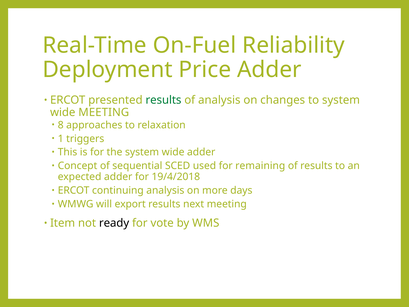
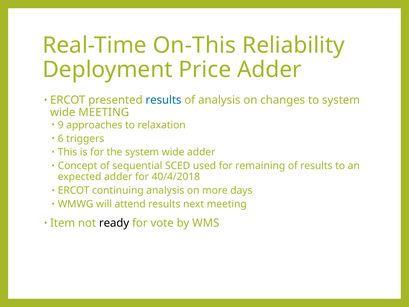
On-Fuel: On-Fuel -> On-This (194, 45)
results colour: green -> blue (164, 100)
8: 8 -> 9 (61, 125)
1: 1 -> 6 (61, 139)
19/4/2018: 19/4/2018 -> 40/4/2018 (176, 177)
export: export -> attend (130, 204)
